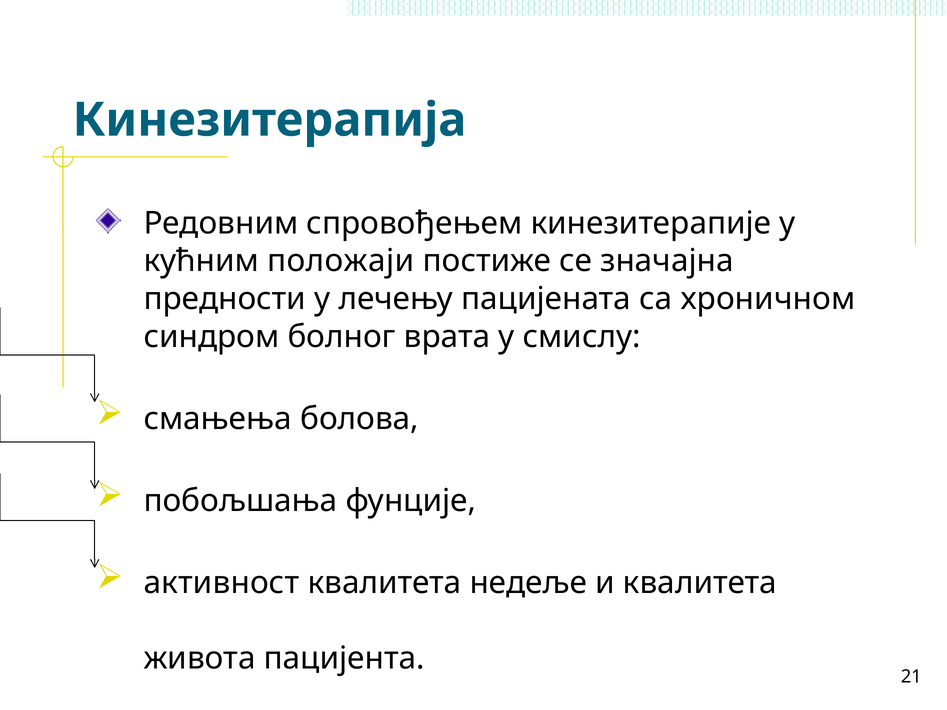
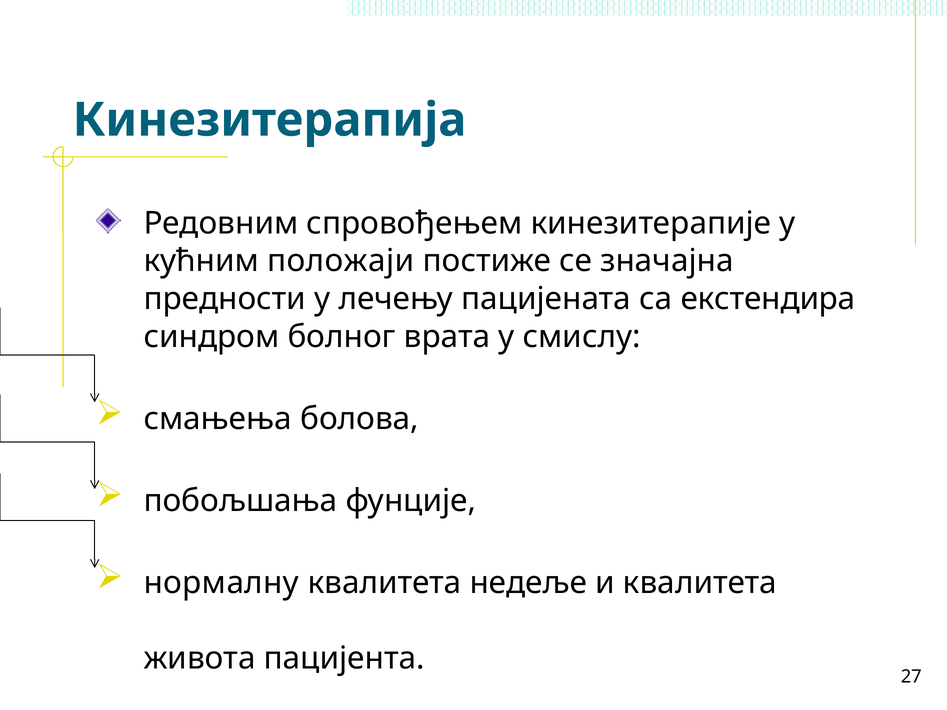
хроничном: хроничном -> екстендира (768, 299)
активност: активност -> нормалну (221, 583)
21: 21 -> 27 (911, 677)
